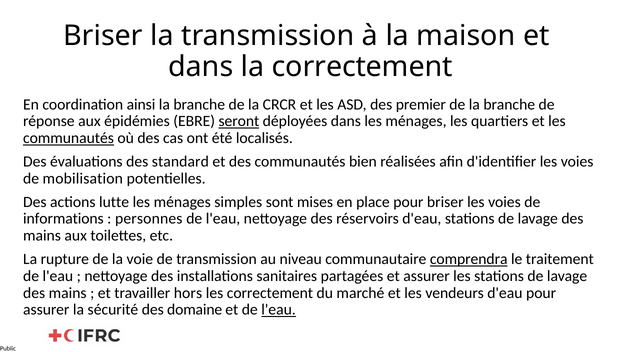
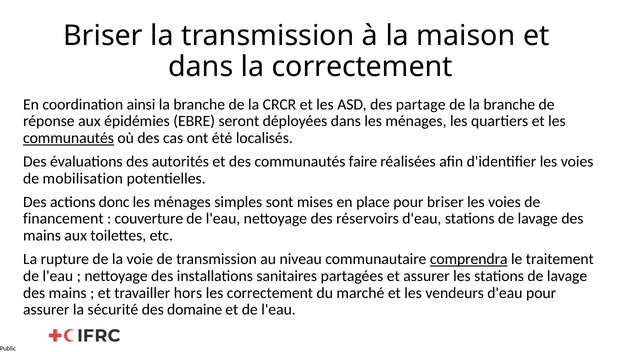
premier: premier -> partage (421, 104)
seront underline: present -> none (239, 121)
standard: standard -> autorités (180, 162)
bien: bien -> faire (363, 162)
lutte: lutte -> donc (114, 202)
informations: informations -> financement (63, 219)
personnes: personnes -> couverture (149, 219)
l'eau underline: present -> none (279, 310)
